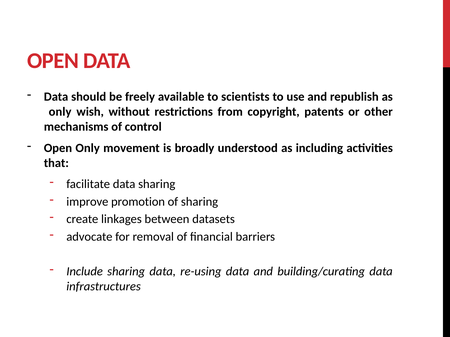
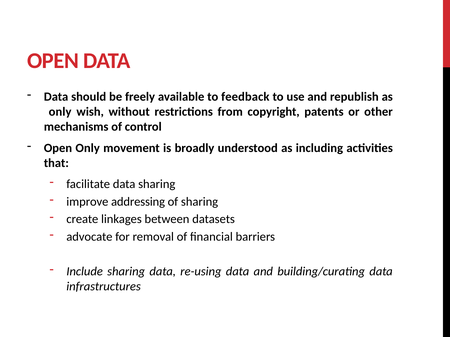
scientists: scientists -> feedback (245, 97)
promotion: promotion -> addressing (138, 202)
